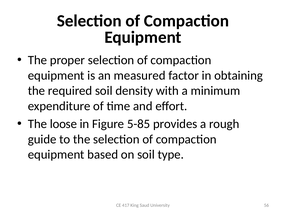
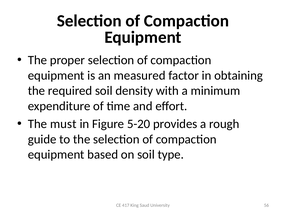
loose: loose -> must (63, 124)
5-85: 5-85 -> 5-20 (139, 124)
